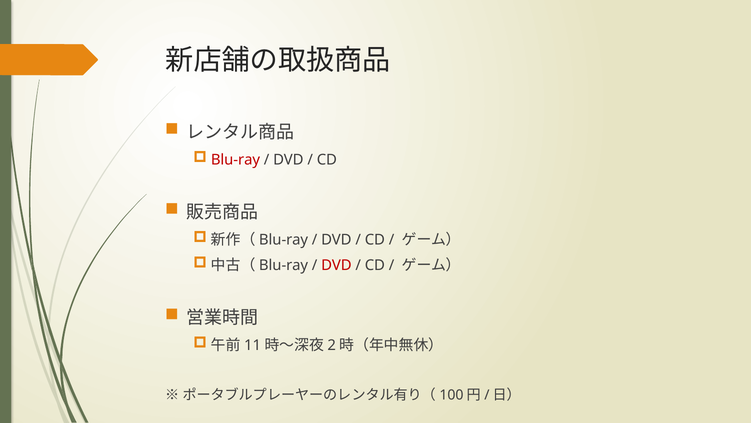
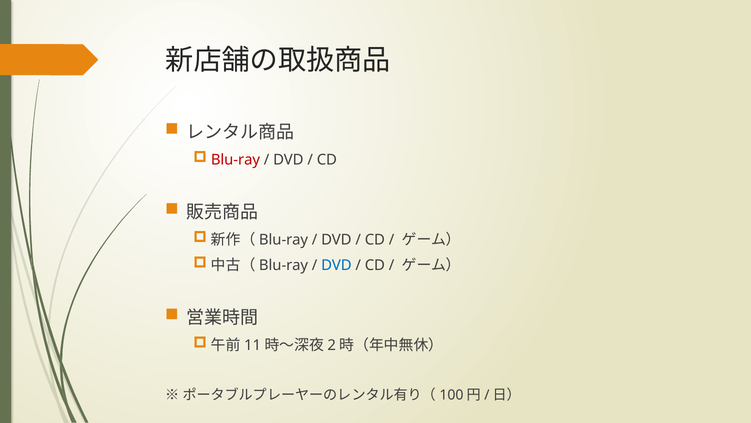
DVD colour: red -> blue (336, 265)
